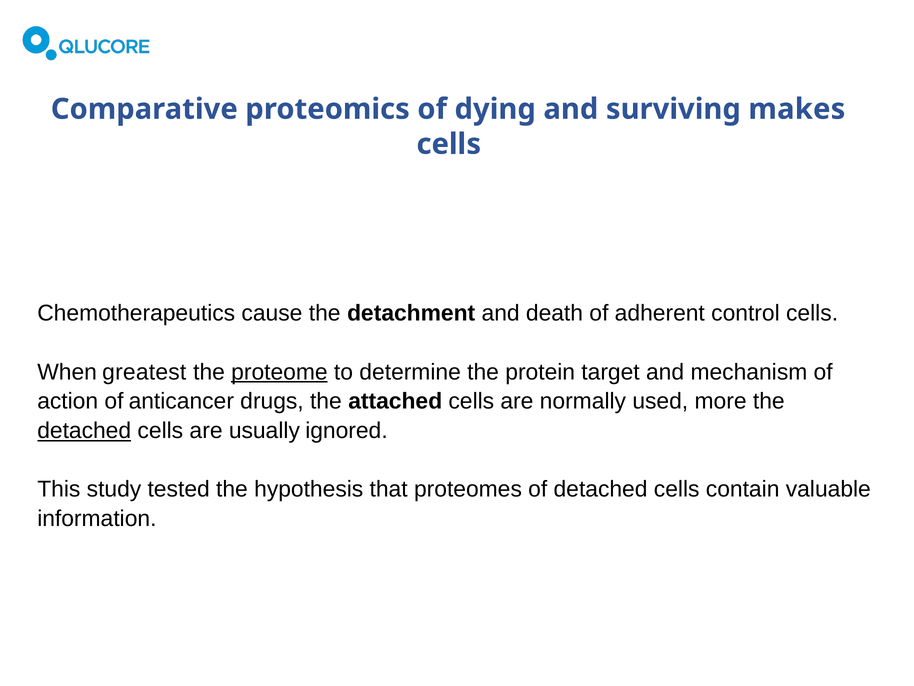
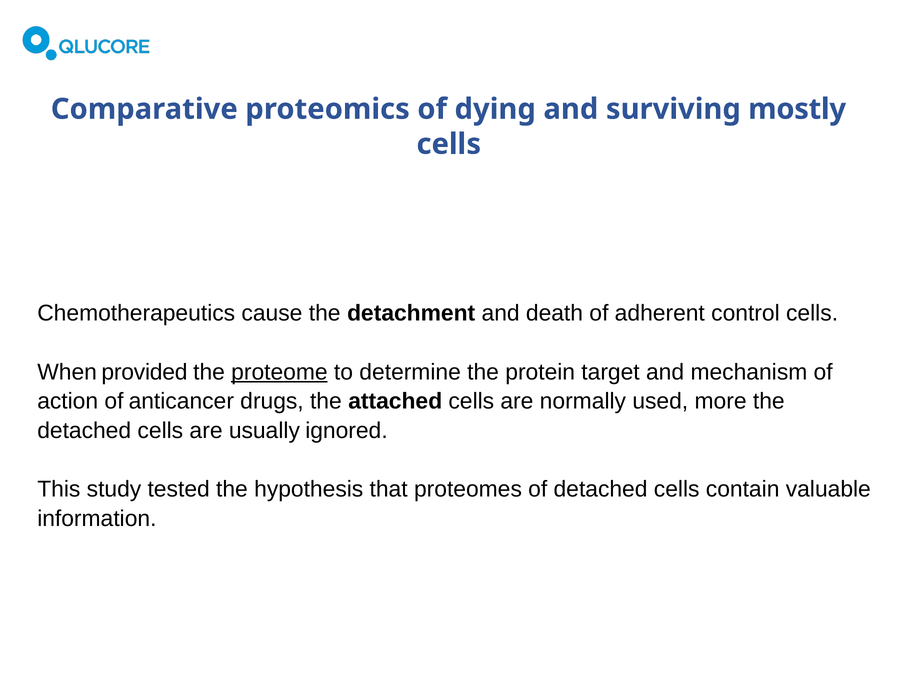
makes: makes -> mostly (797, 109)
greatest: greatest -> provided (144, 372)
detached underline: present -> none (84, 430)
